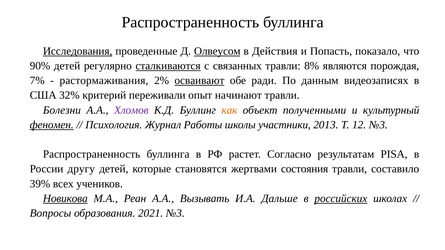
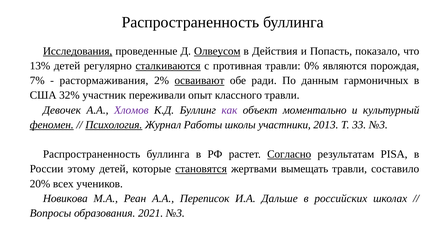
90%: 90% -> 13% (40, 66)
связанных: связанных -> противная (237, 66)
8%: 8% -> 0% (312, 66)
видеозаписях: видеозаписях -> гармоничных (376, 81)
критерий: критерий -> участник (104, 95)
начинают: начинают -> классного (238, 95)
Болезни: Болезни -> Девочек (62, 110)
как colour: orange -> purple (229, 110)
полученными: полученными -> моментально (315, 110)
Психология underline: none -> present (114, 125)
12: 12 -> 33 (359, 125)
Согласно underline: none -> present (289, 154)
другу: другу -> этому (81, 169)
становятся underline: none -> present (201, 169)
состояния: состояния -> вымещать (305, 169)
39%: 39% -> 20% (40, 184)
Новикова underline: present -> none (65, 199)
Вызывать: Вызывать -> Переписок (205, 199)
российских underline: present -> none (341, 199)
